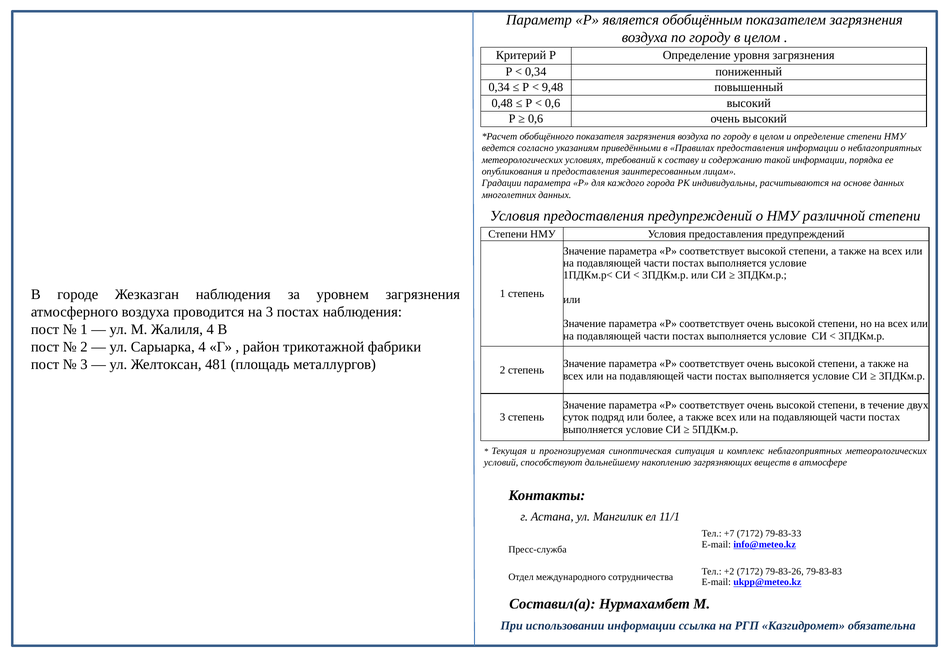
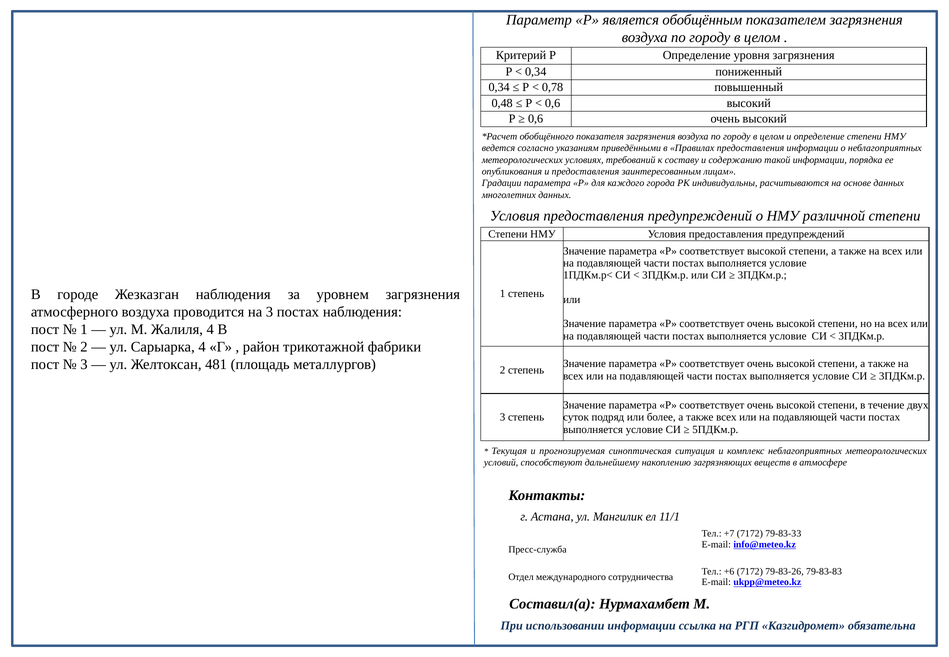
9,48: 9,48 -> 0,78 (553, 87)
+2: +2 -> +6 (729, 571)
